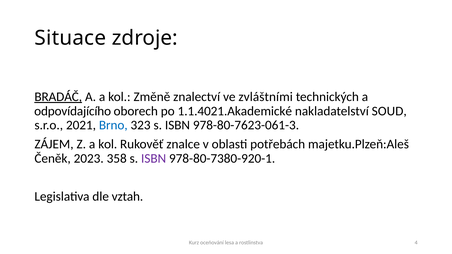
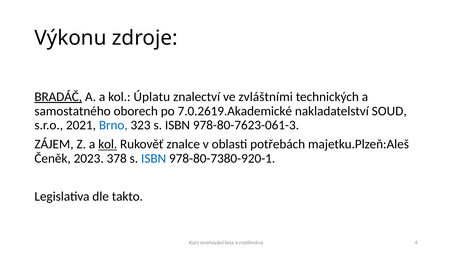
Situace: Situace -> Výkonu (71, 38)
Změně: Změně -> Úplatu (152, 97)
odpovídajícího: odpovídajícího -> samostatného (73, 111)
1.1.4021.Akademické: 1.1.4021.Akademické -> 7.0.2619.Akademické (235, 111)
kol underline: none -> present (108, 144)
358: 358 -> 378 (117, 159)
ISBN colour: purple -> blue (154, 159)
vztah: vztah -> takto (127, 197)
